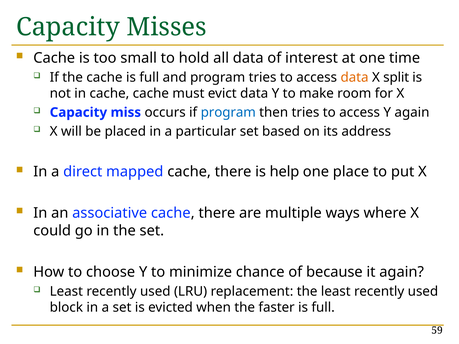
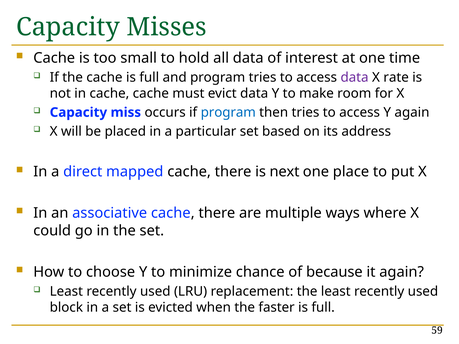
data colour: orange -> purple (355, 78)
split: split -> rate (396, 78)
help: help -> next (285, 172)
